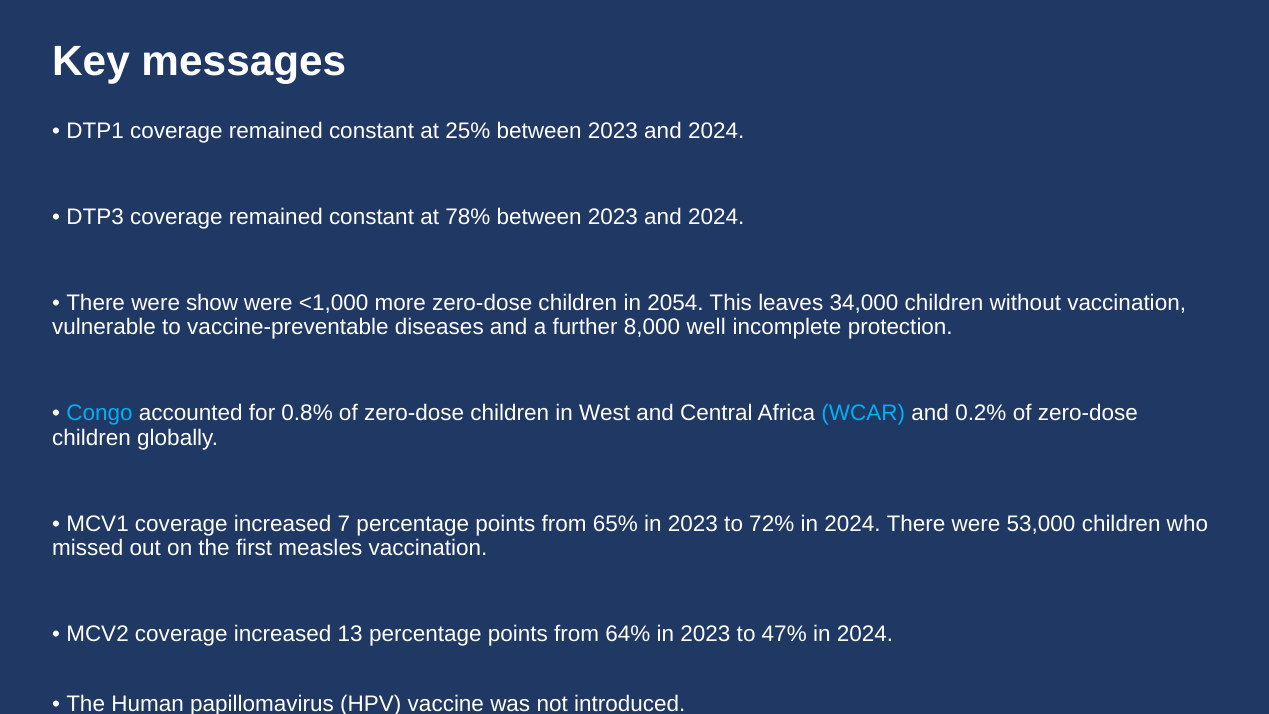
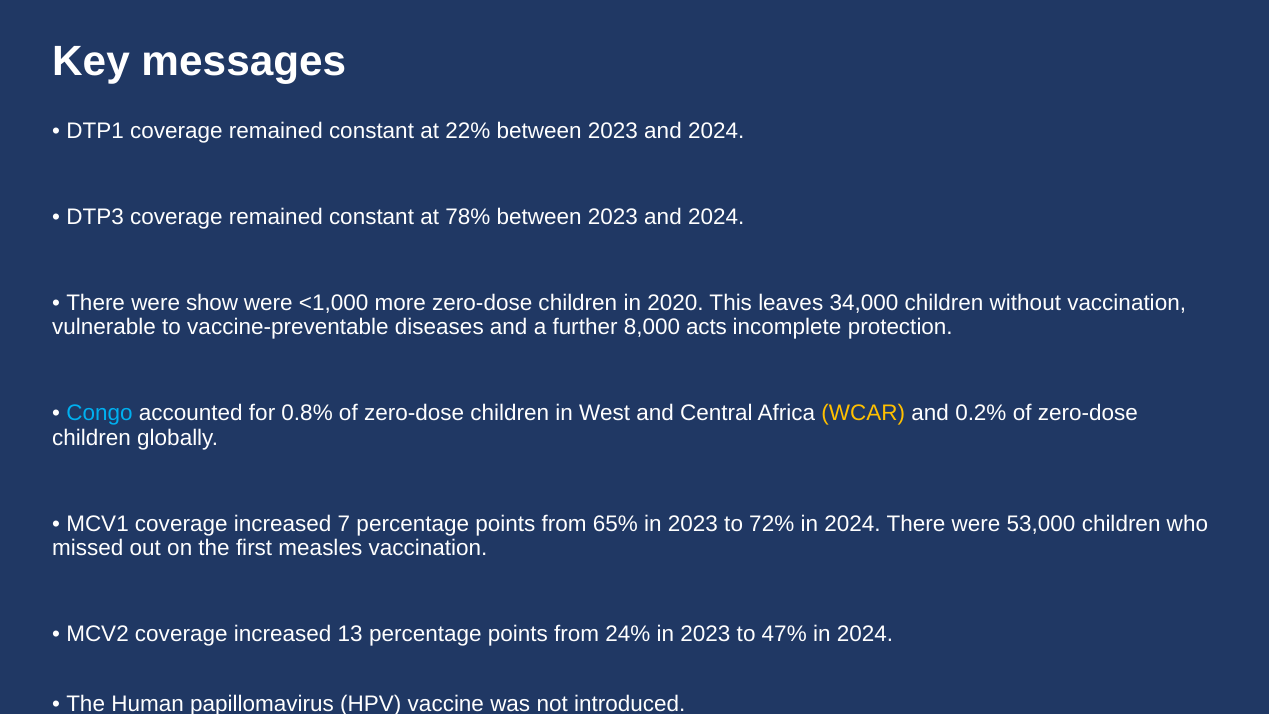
25%: 25% -> 22% (468, 131)
2054: 2054 -> 2020 (675, 303)
well: well -> acts (706, 327)
WCAR colour: light blue -> yellow (863, 413)
64%: 64% -> 24% (628, 634)
